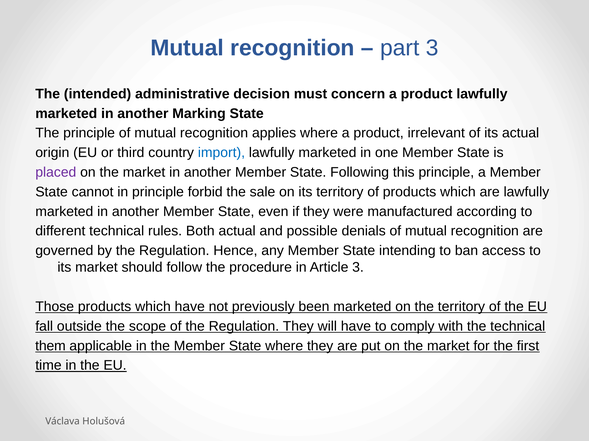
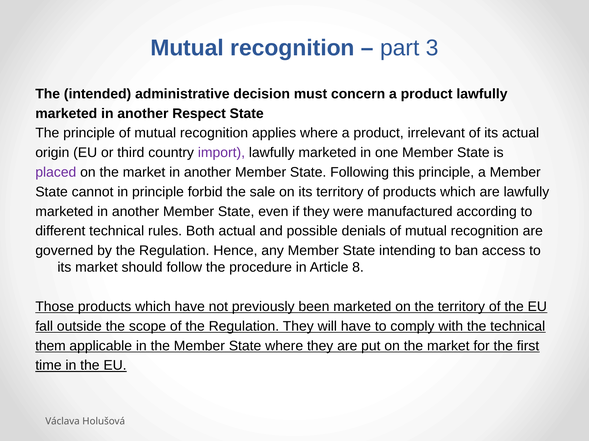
Marking: Marking -> Respect (199, 114)
import colour: blue -> purple (221, 153)
Article 3: 3 -> 8 (358, 268)
